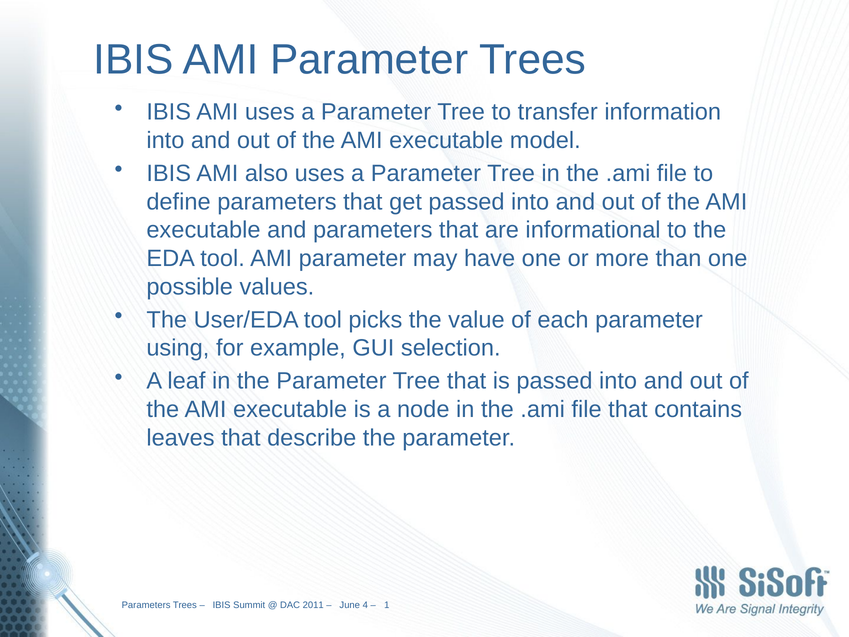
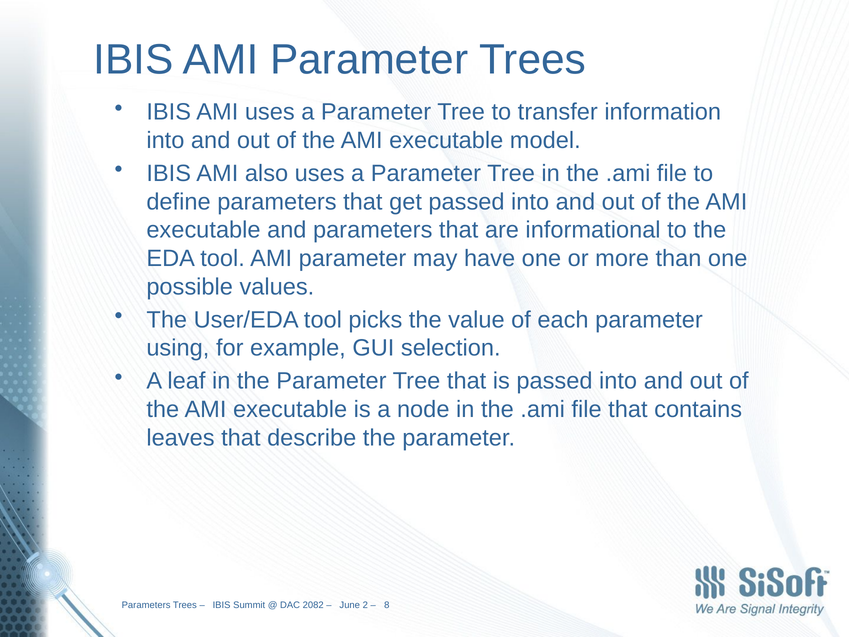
2011: 2011 -> 2082 (313, 605)
4: 4 -> 2 (365, 605)
1: 1 -> 8 (387, 605)
